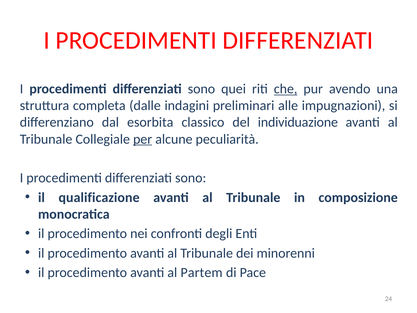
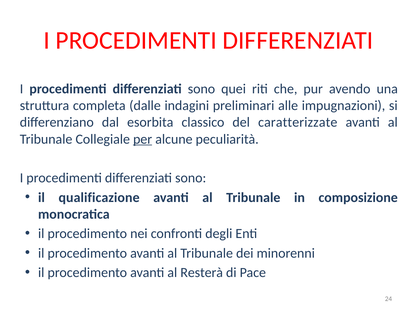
che underline: present -> none (286, 89)
individuazione: individuazione -> caratterizzate (298, 122)
Partem: Partem -> Resterà (202, 272)
